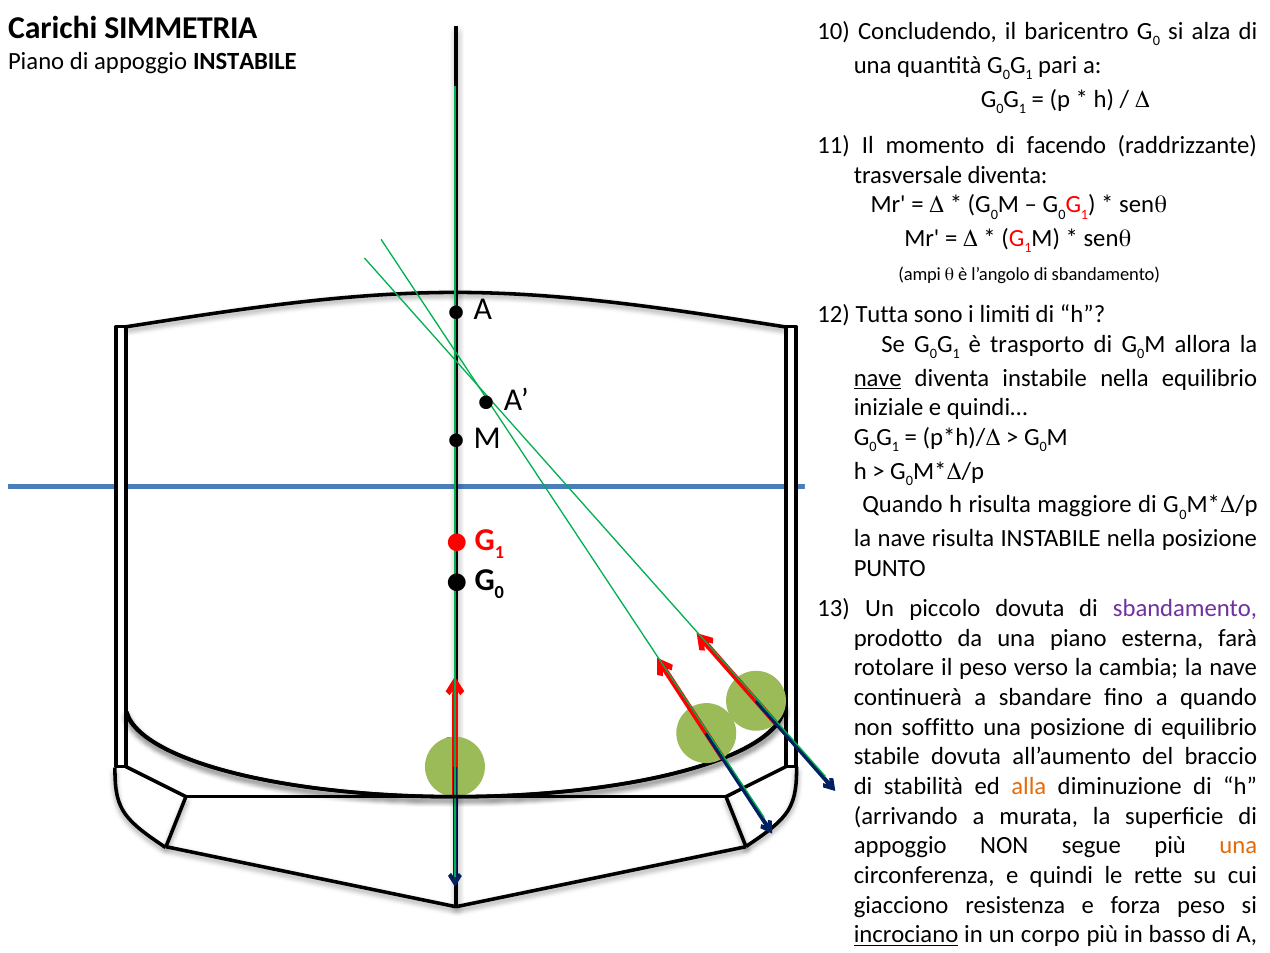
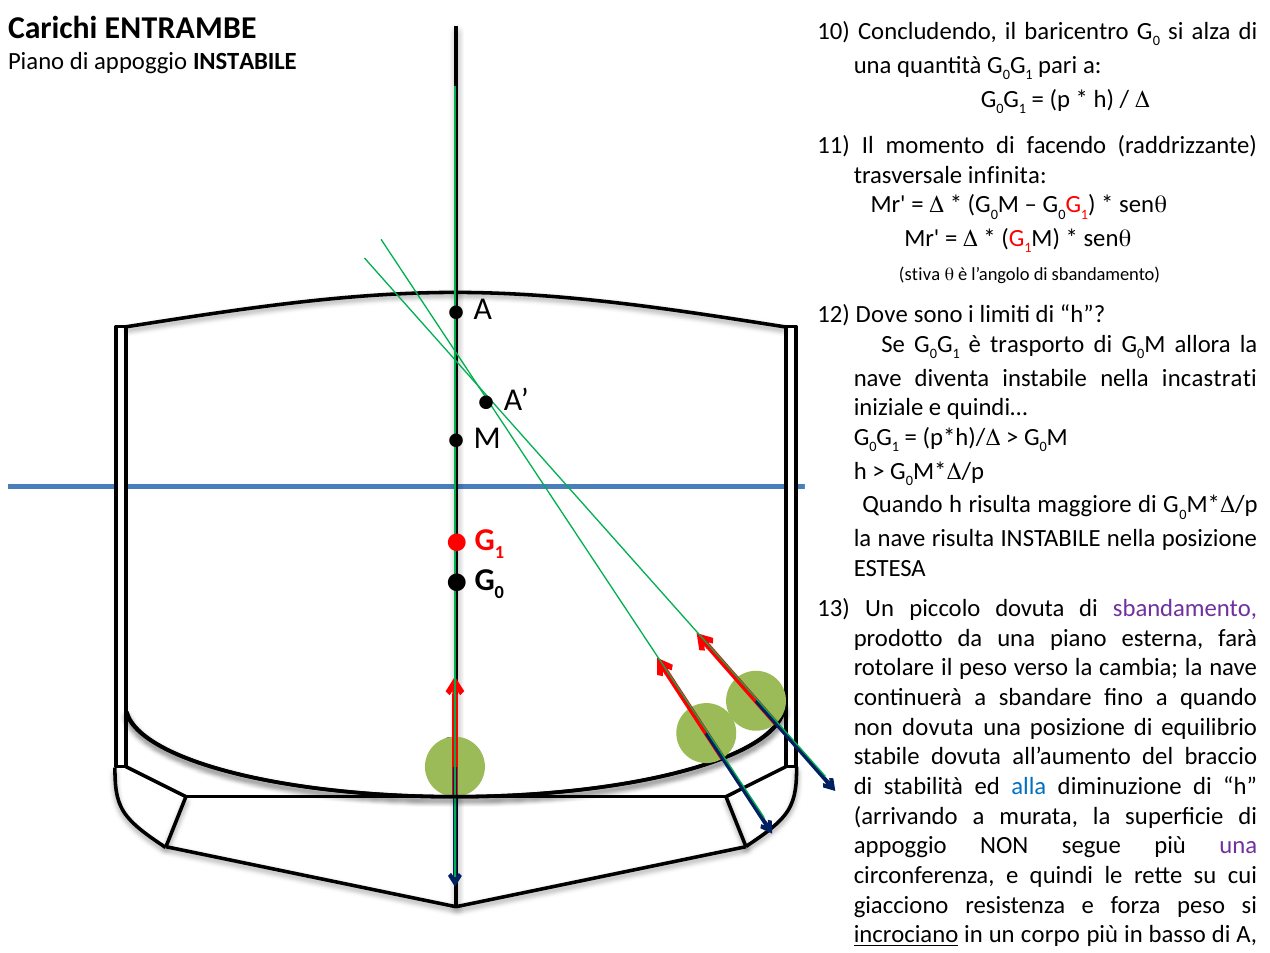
SIMMETRIA: SIMMETRIA -> ENTRAMBE (181, 28)
trasversale diventa: diventa -> infinita (1007, 175)
ampi: ampi -> stiva (919, 274)
Tutta: Tutta -> Dove (882, 314)
nave underline: present -> none (878, 378)
nella equilibrio: equilibrio -> incastrati (1209, 378)
PUNTO: PUNTO -> ESTESA (890, 568)
non soffitto: soffitto -> dovuta (938, 727)
alla colour: orange -> blue (1029, 786)
una colour: orange -> purple (1238, 845)
